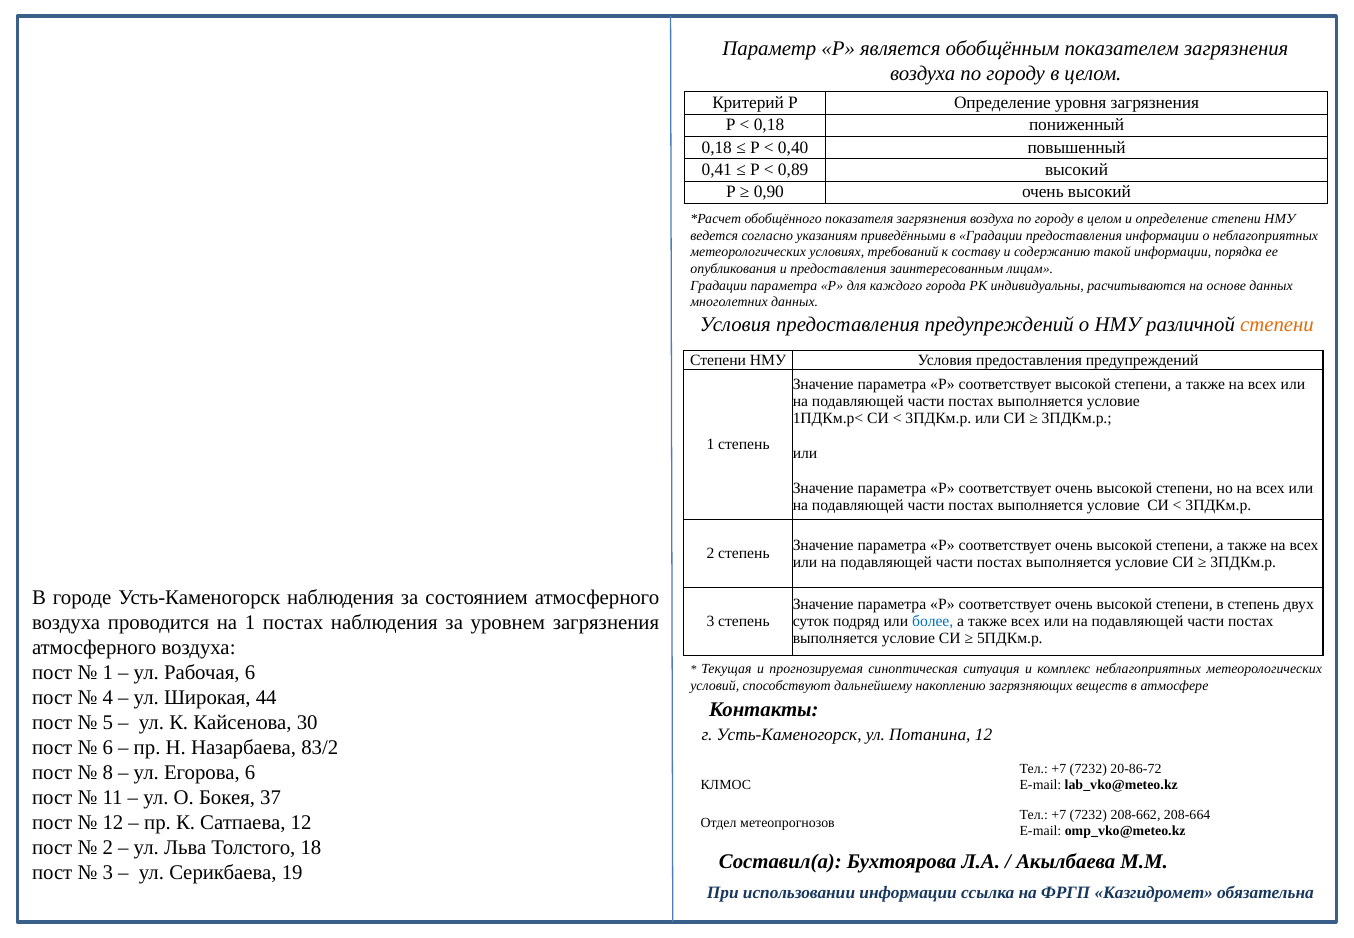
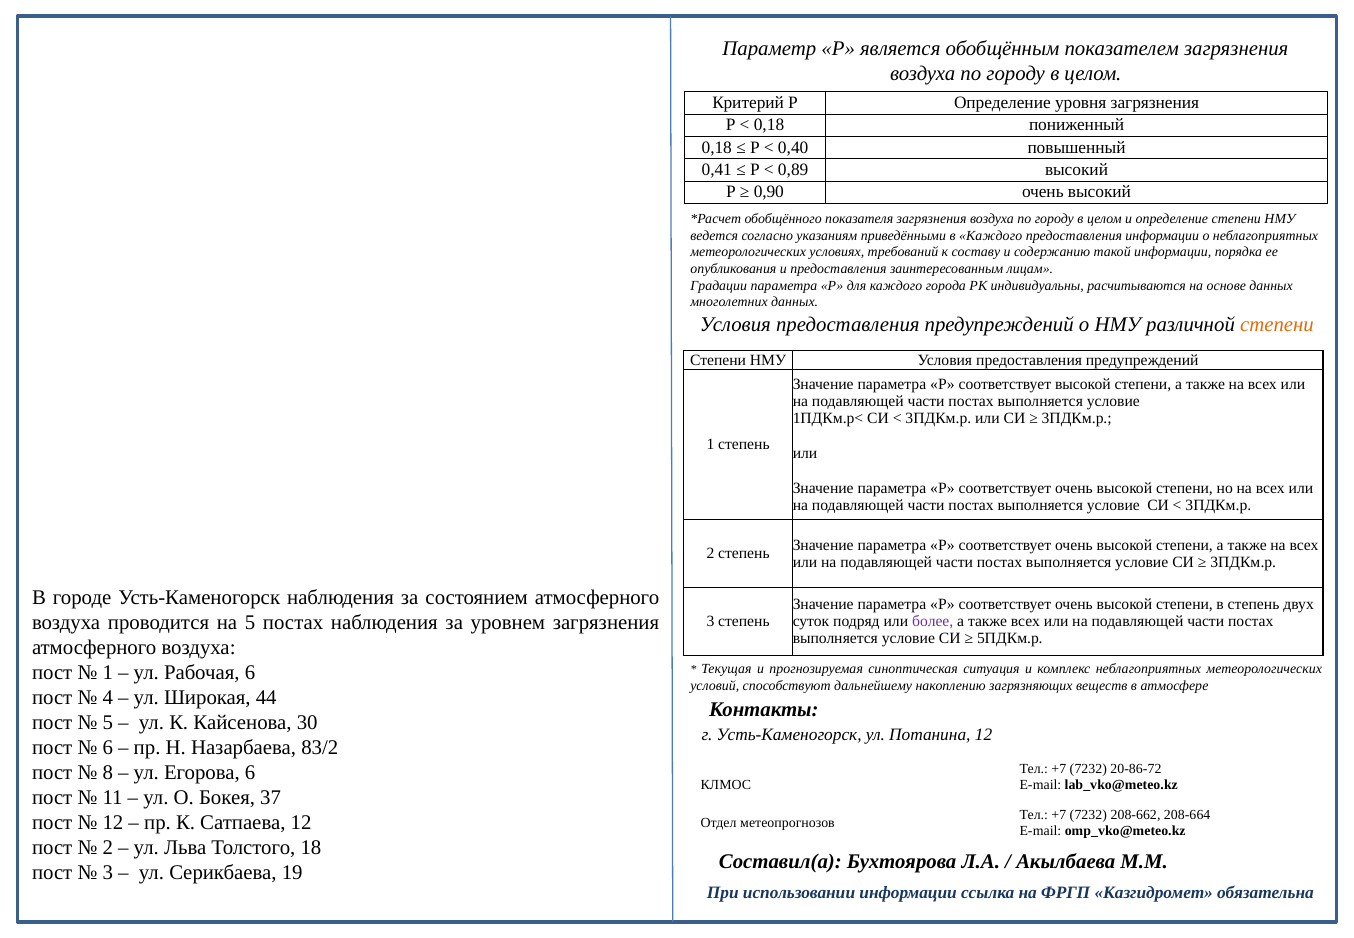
в Градации: Градации -> Каждого (991, 235)
на 1: 1 -> 5 (250, 622)
более colour: blue -> purple (933, 621)
